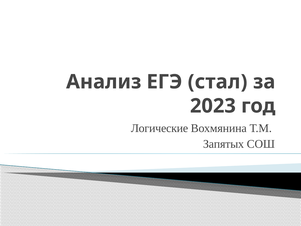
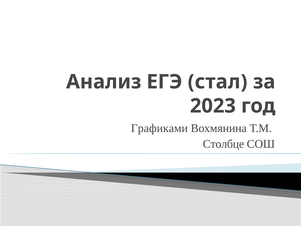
Логические: Логические -> Графиками (159, 128)
Запятых: Запятых -> Столбце (223, 144)
